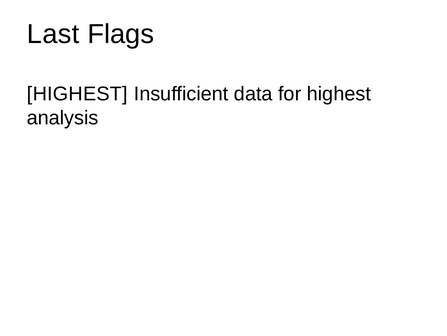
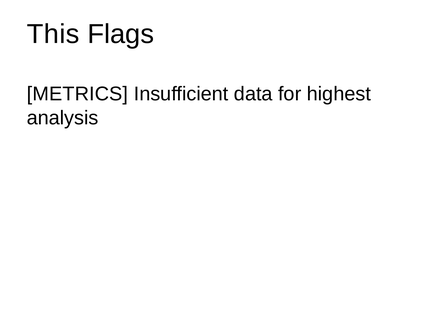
Last: Last -> This (53, 34)
HIGHEST: HIGHEST -> METRICS (77, 94)
